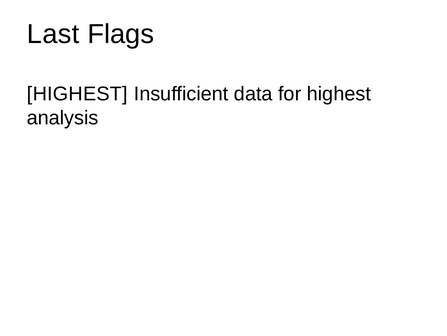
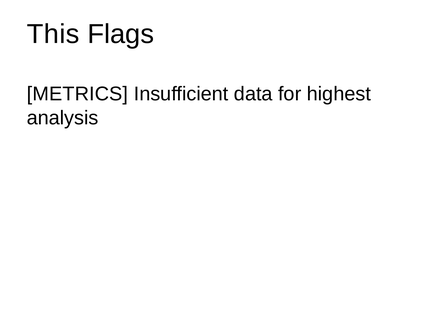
Last: Last -> This (53, 34)
HIGHEST: HIGHEST -> METRICS (77, 94)
